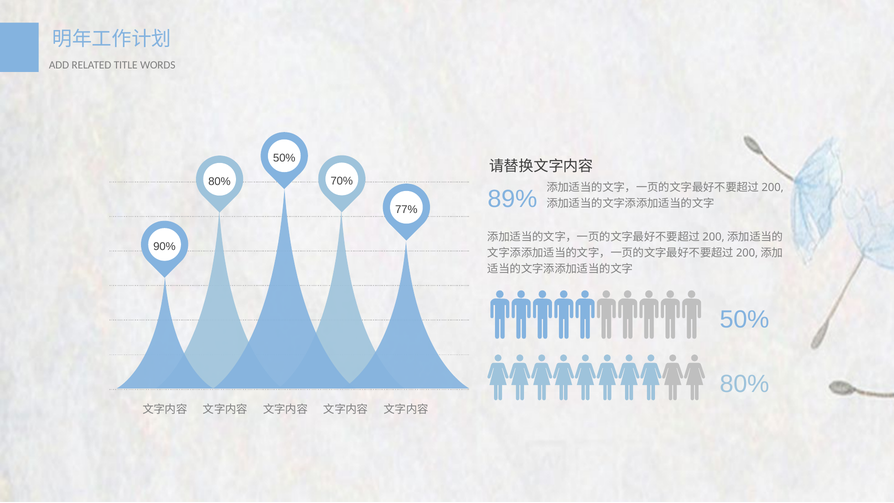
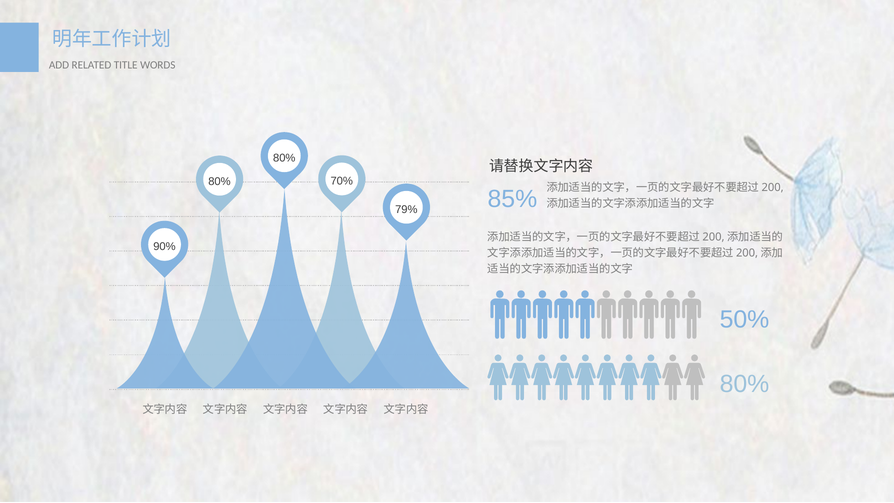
50%: 50% -> 80% (284, 158)
89%: 89% -> 85% (512, 199)
77%: 77% -> 79% (406, 209)
